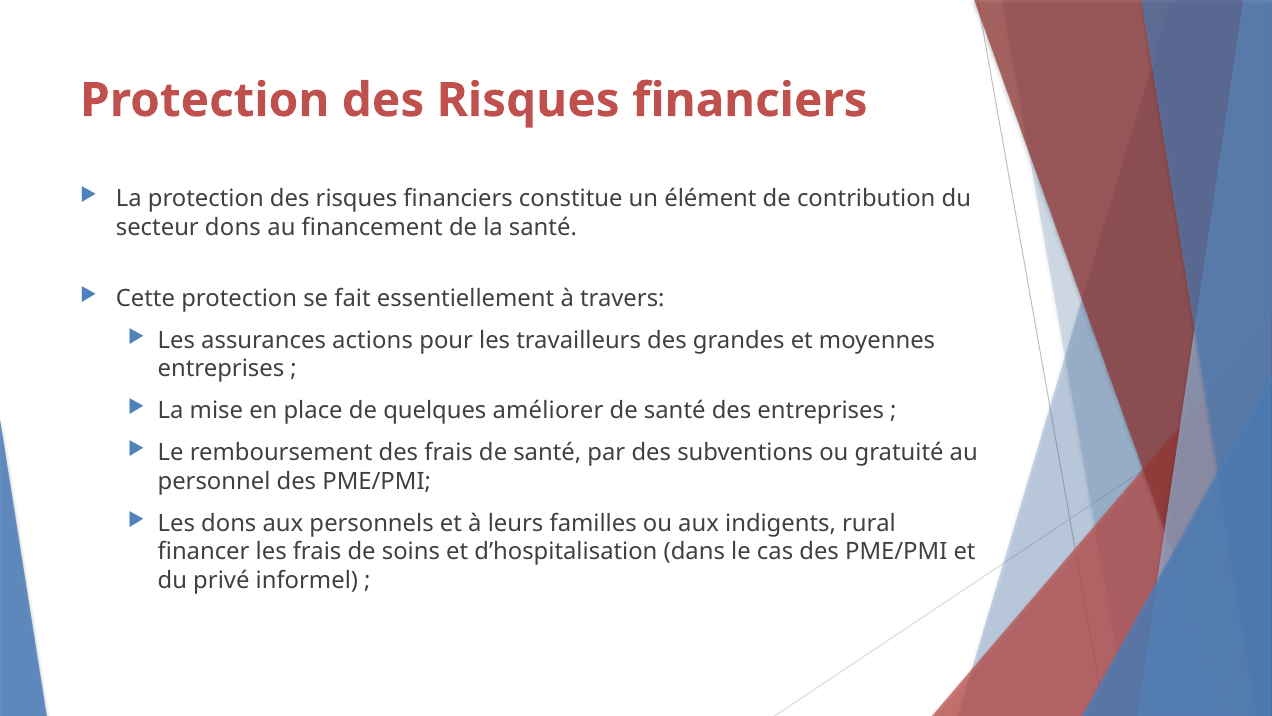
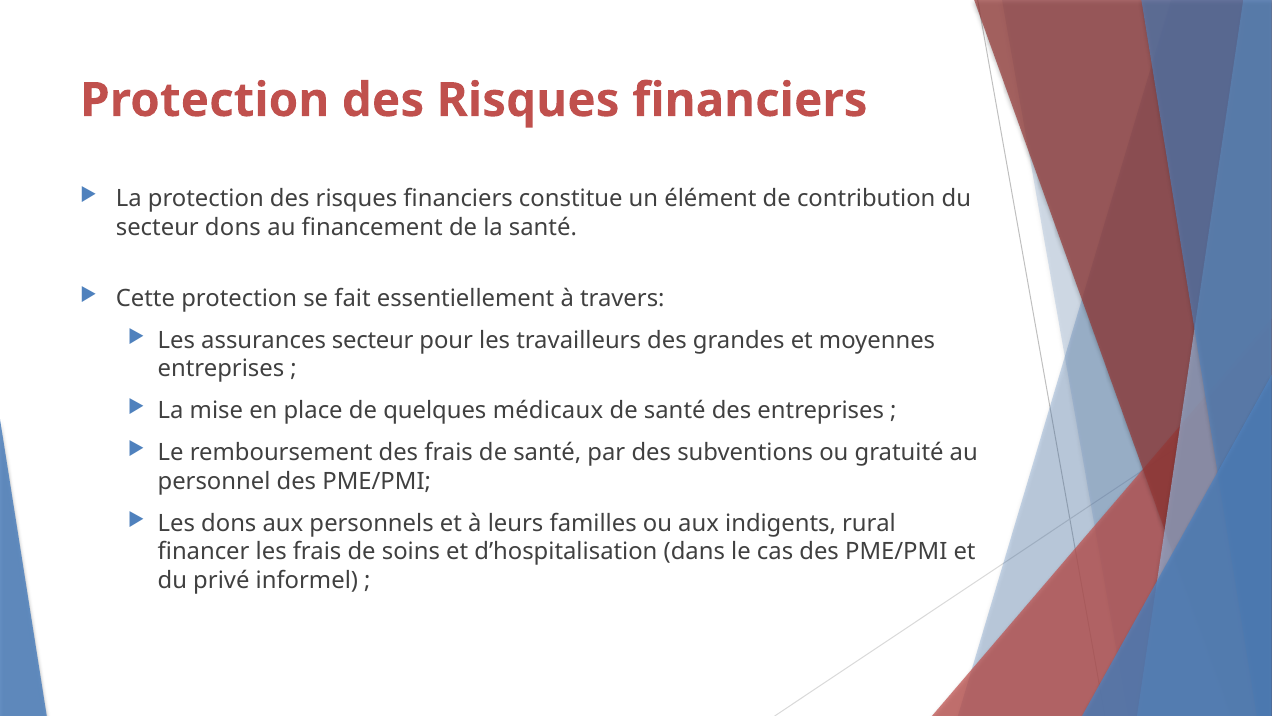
assurances actions: actions -> secteur (373, 340)
améliorer: améliorer -> médicaux (548, 411)
